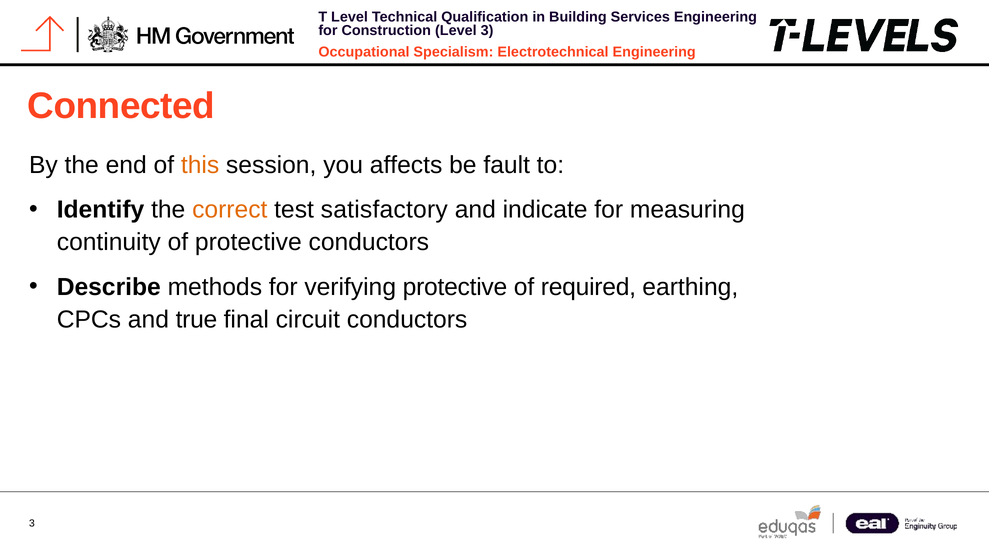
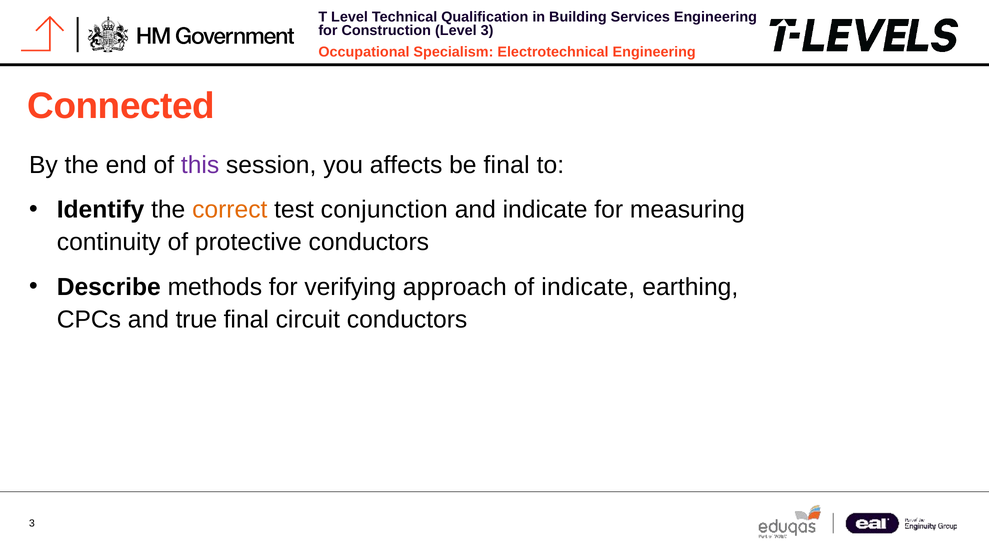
this colour: orange -> purple (200, 165)
be fault: fault -> final (507, 165)
satisfactory: satisfactory -> conjunction (384, 210)
verifying protective: protective -> approach (455, 287)
of required: required -> indicate (588, 287)
